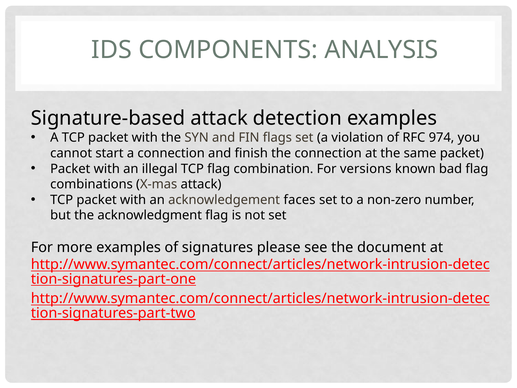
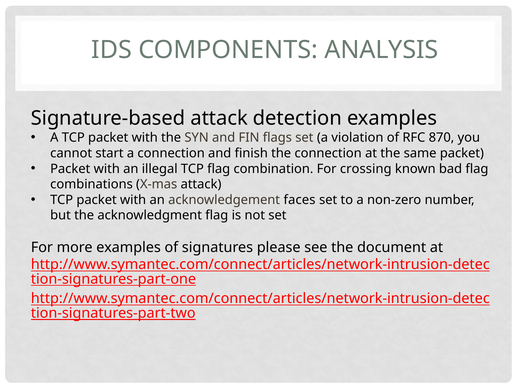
974: 974 -> 870 (441, 138)
versions: versions -> crossing (366, 169)
